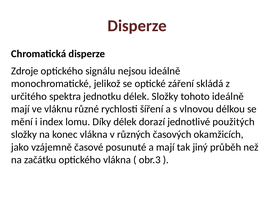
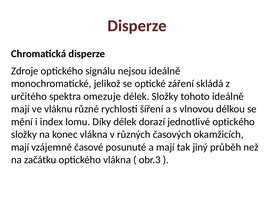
jednotku: jednotku -> omezuje (102, 96)
jednotlivé použitých: použitých -> optického (234, 122)
jako: jako -> mají (20, 147)
